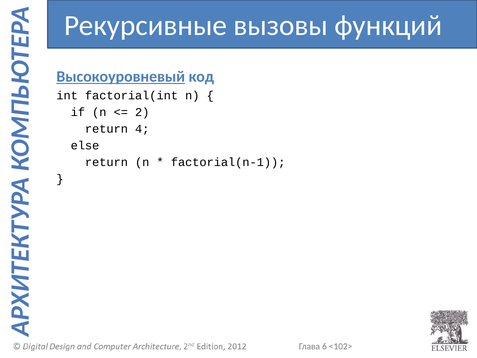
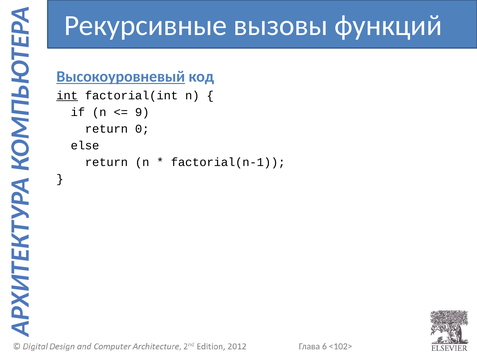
int underline: none -> present (67, 95)
2: 2 -> 9 (142, 112)
4: 4 -> 0 (142, 129)
